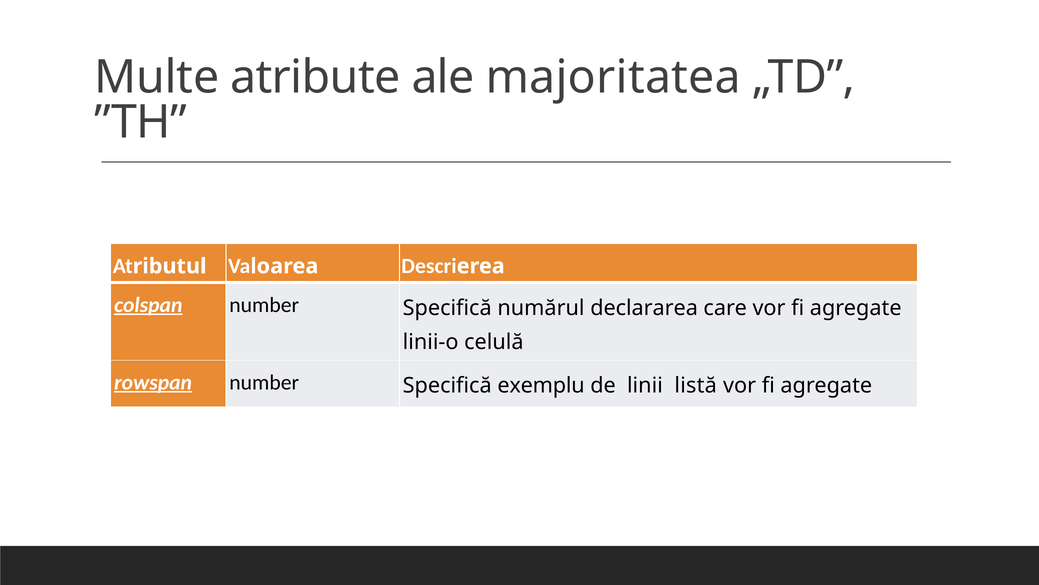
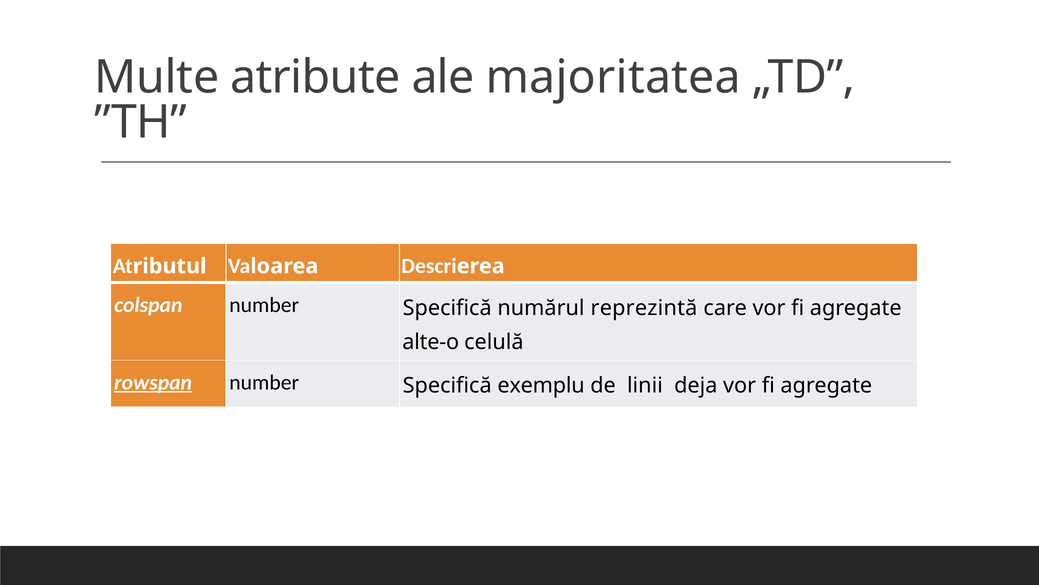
colspan underline: present -> none (148, 305)
declararea: declararea -> reprezintă (644, 308)
linii-o: linii-o -> alte-o (431, 342)
listă: listă -> deja (696, 385)
